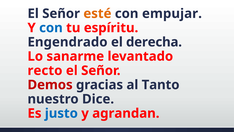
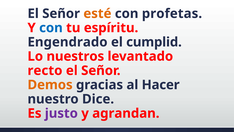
empujar: empujar -> profetas (172, 14)
derecha: derecha -> cumplid (154, 42)
sanarme: sanarme -> nuestros (75, 56)
Demos colour: red -> orange (50, 85)
Tanto: Tanto -> Hacer (161, 85)
justo colour: blue -> purple (61, 113)
